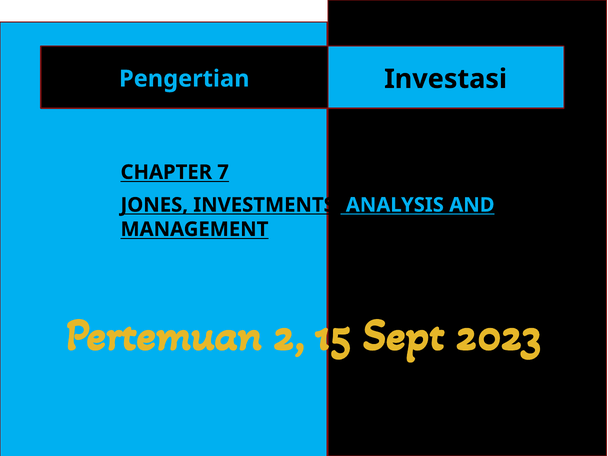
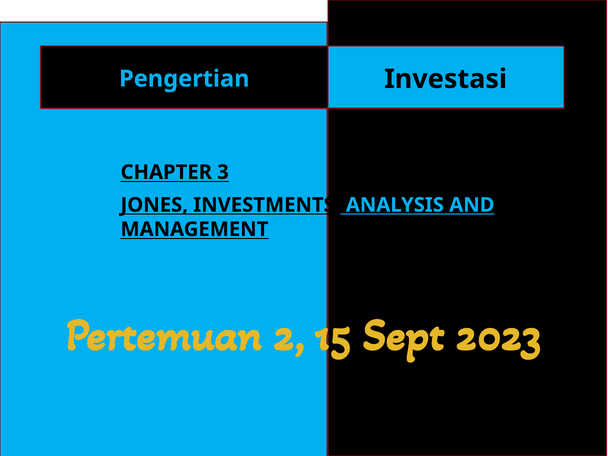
7: 7 -> 3 (223, 172)
